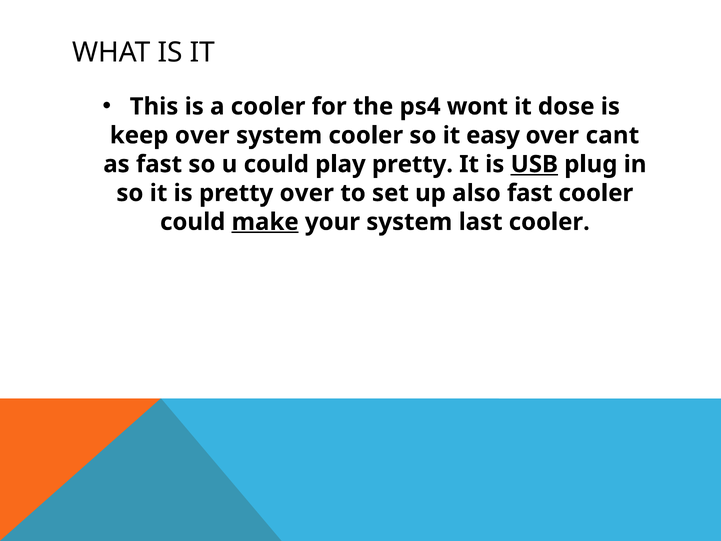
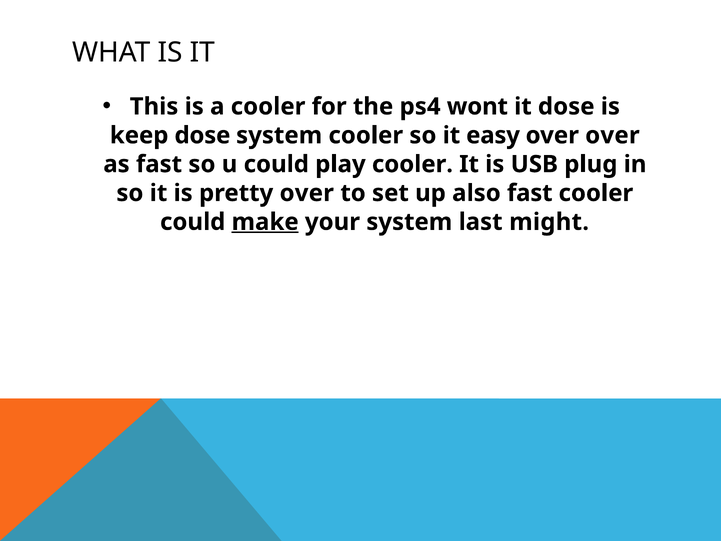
keep over: over -> dose (202, 135)
over cant: cant -> over (612, 135)
play pretty: pretty -> cooler (412, 164)
USB underline: present -> none (534, 164)
last cooler: cooler -> might (549, 222)
